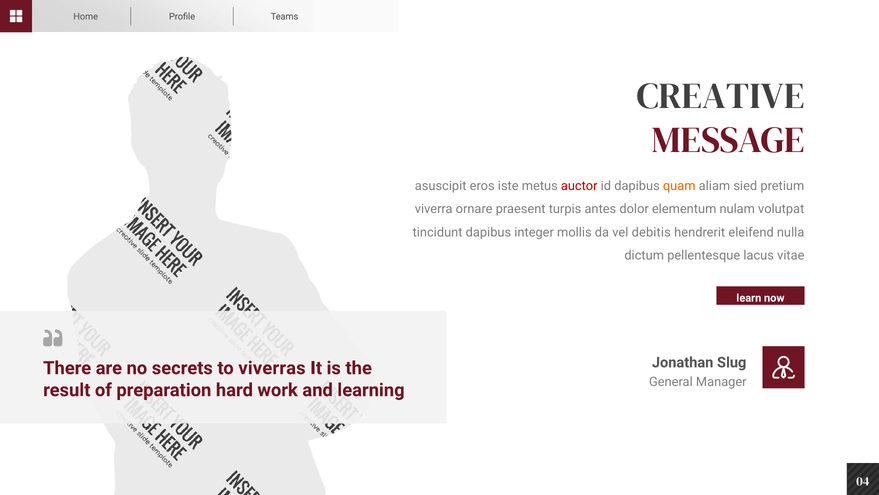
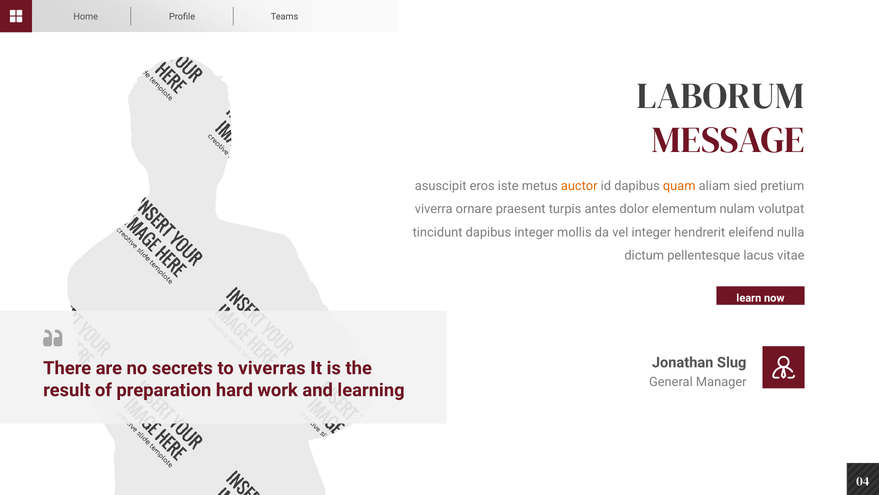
CREATIVE: CREATIVE -> LABORUM (720, 96)
auctor colour: red -> orange (579, 186)
vel debitis: debitis -> integer (651, 232)
